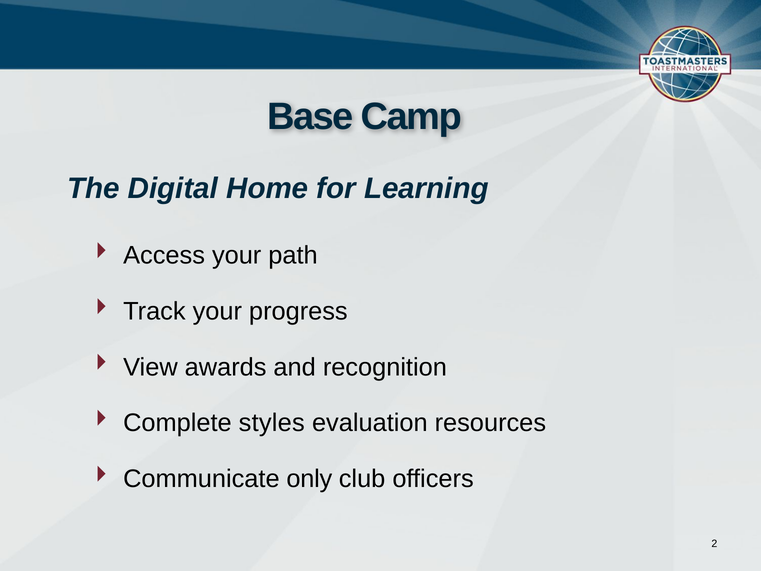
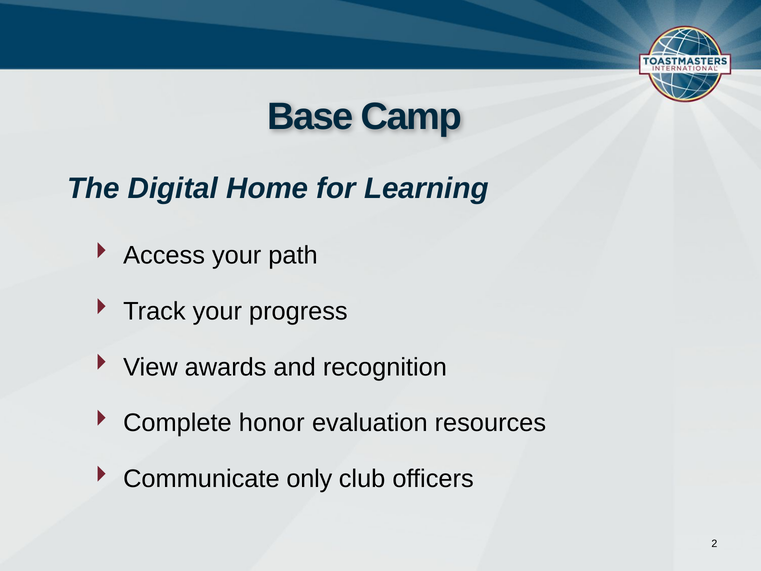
styles: styles -> honor (272, 423)
